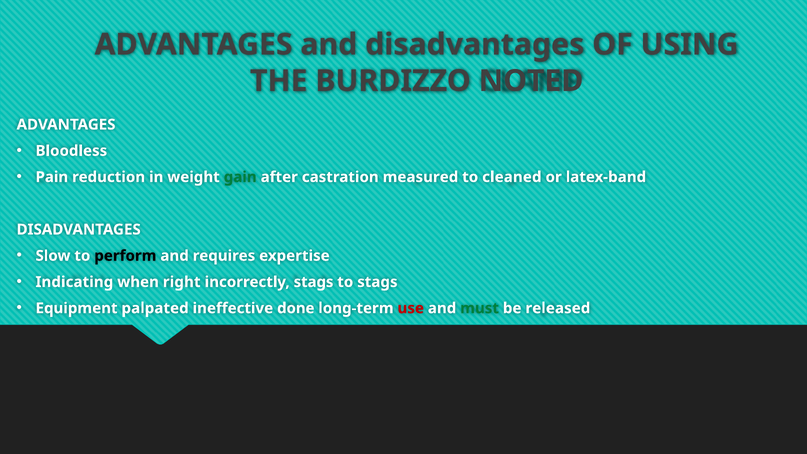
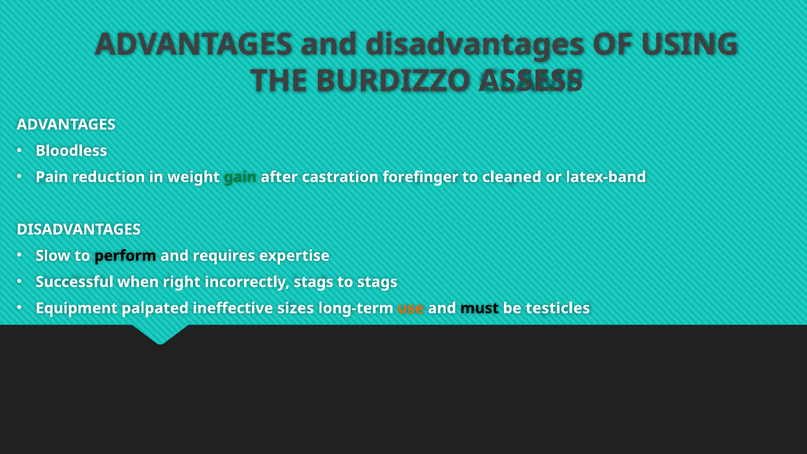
NOTED: NOTED -> ASSESS (531, 81)
measured: measured -> forefinger (421, 177)
Indicating: Indicating -> Successful (74, 282)
done: done -> sizes (296, 308)
use colour: red -> orange (411, 308)
must colour: green -> black (480, 308)
released: released -> testicles (558, 308)
